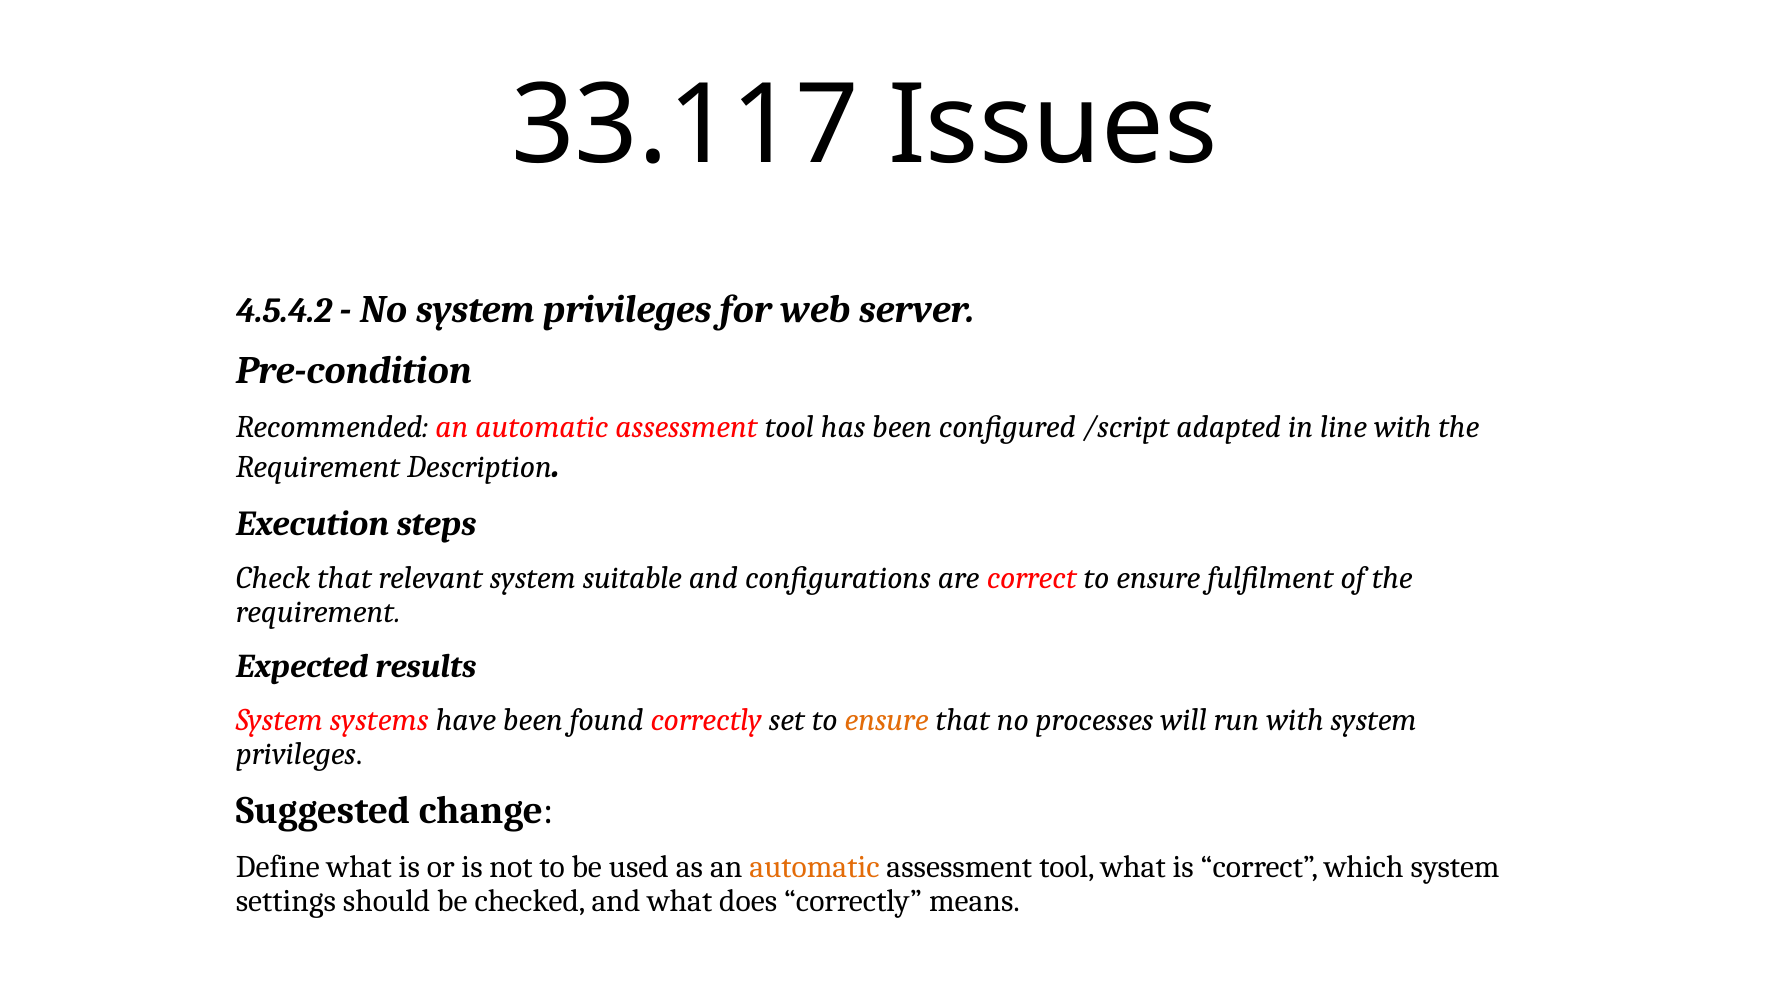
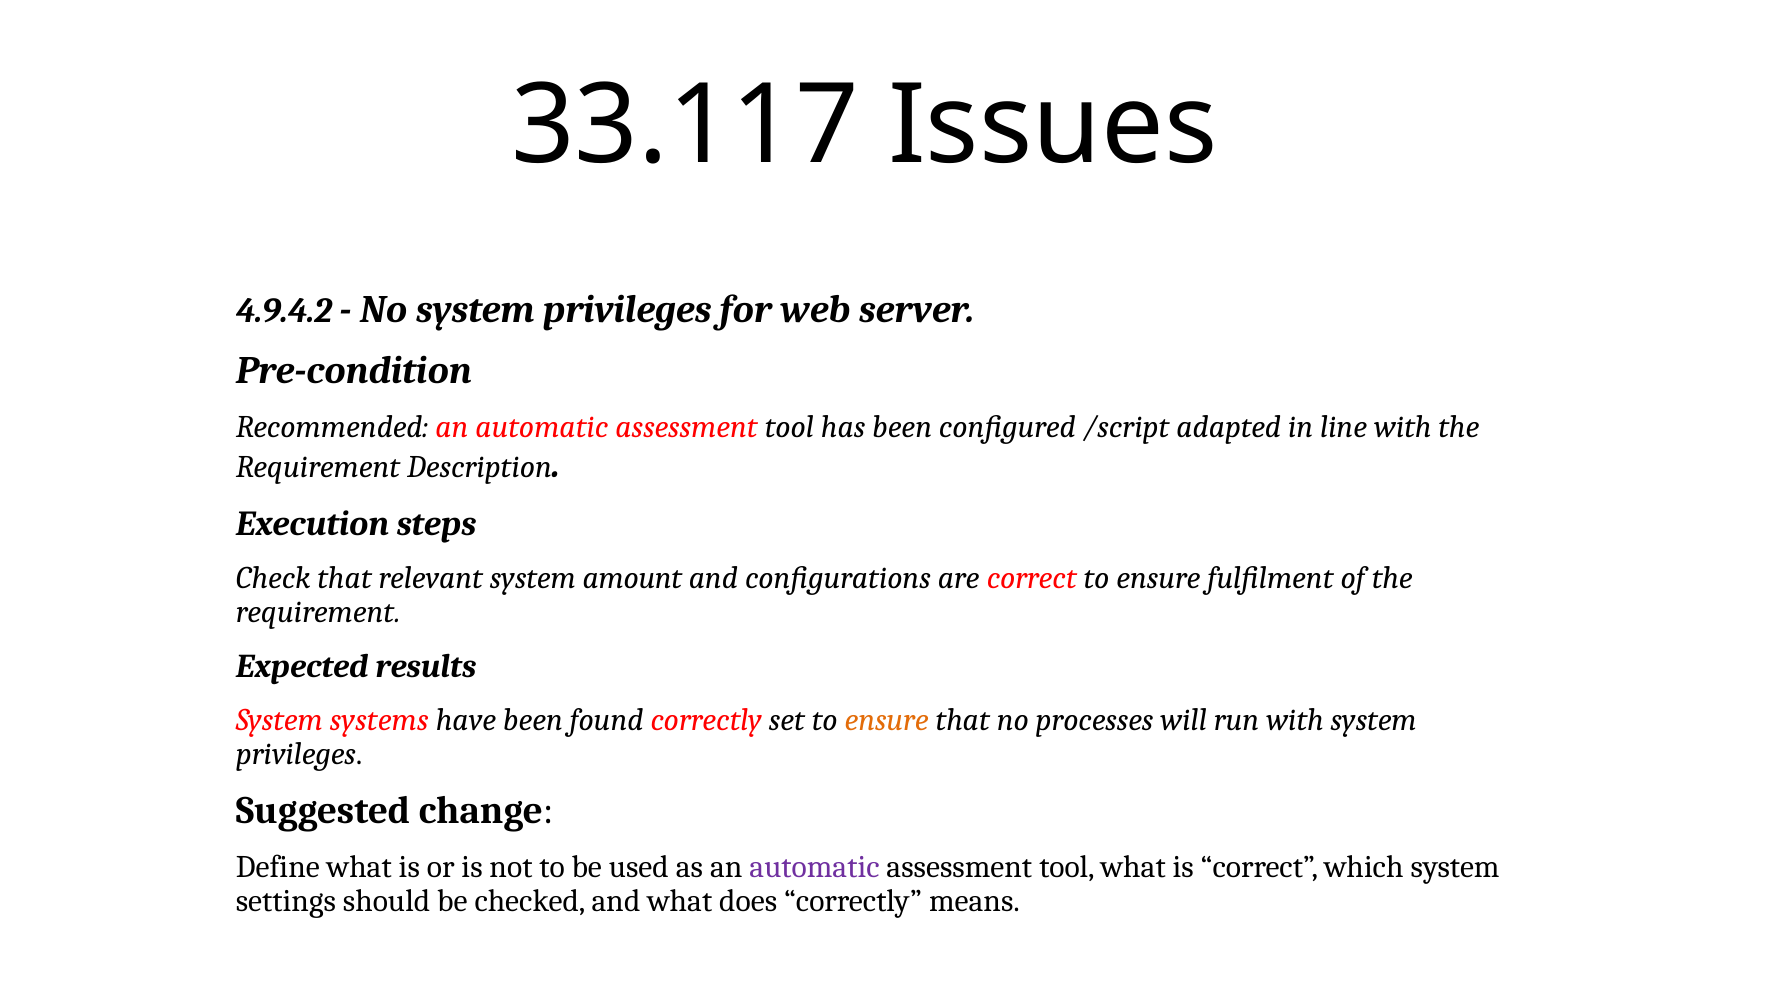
4.5.4.2: 4.5.4.2 -> 4.9.4.2 (284, 311)
suitable: suitable -> amount (632, 578)
automatic colour: orange -> purple (815, 867)
